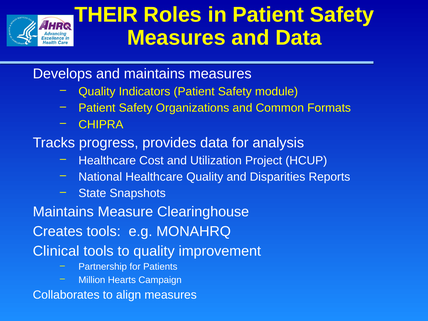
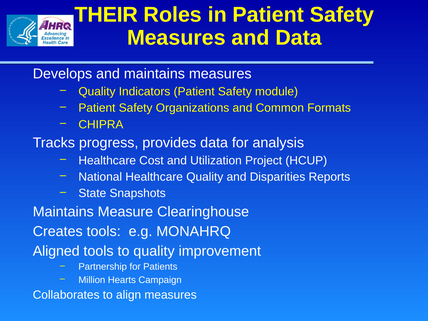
Clinical: Clinical -> Aligned (56, 251)
